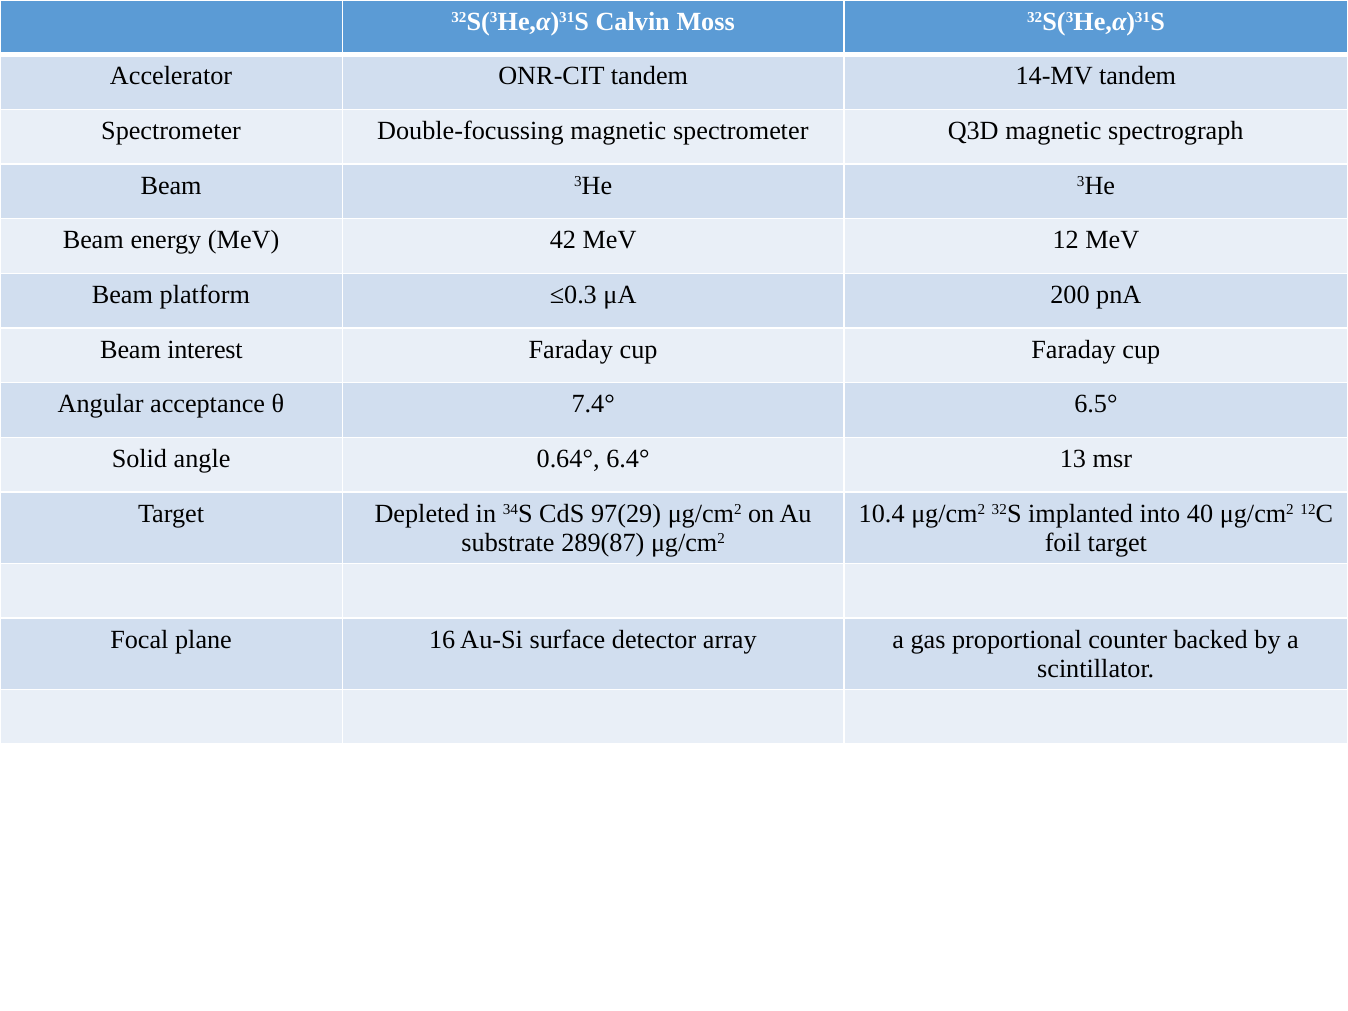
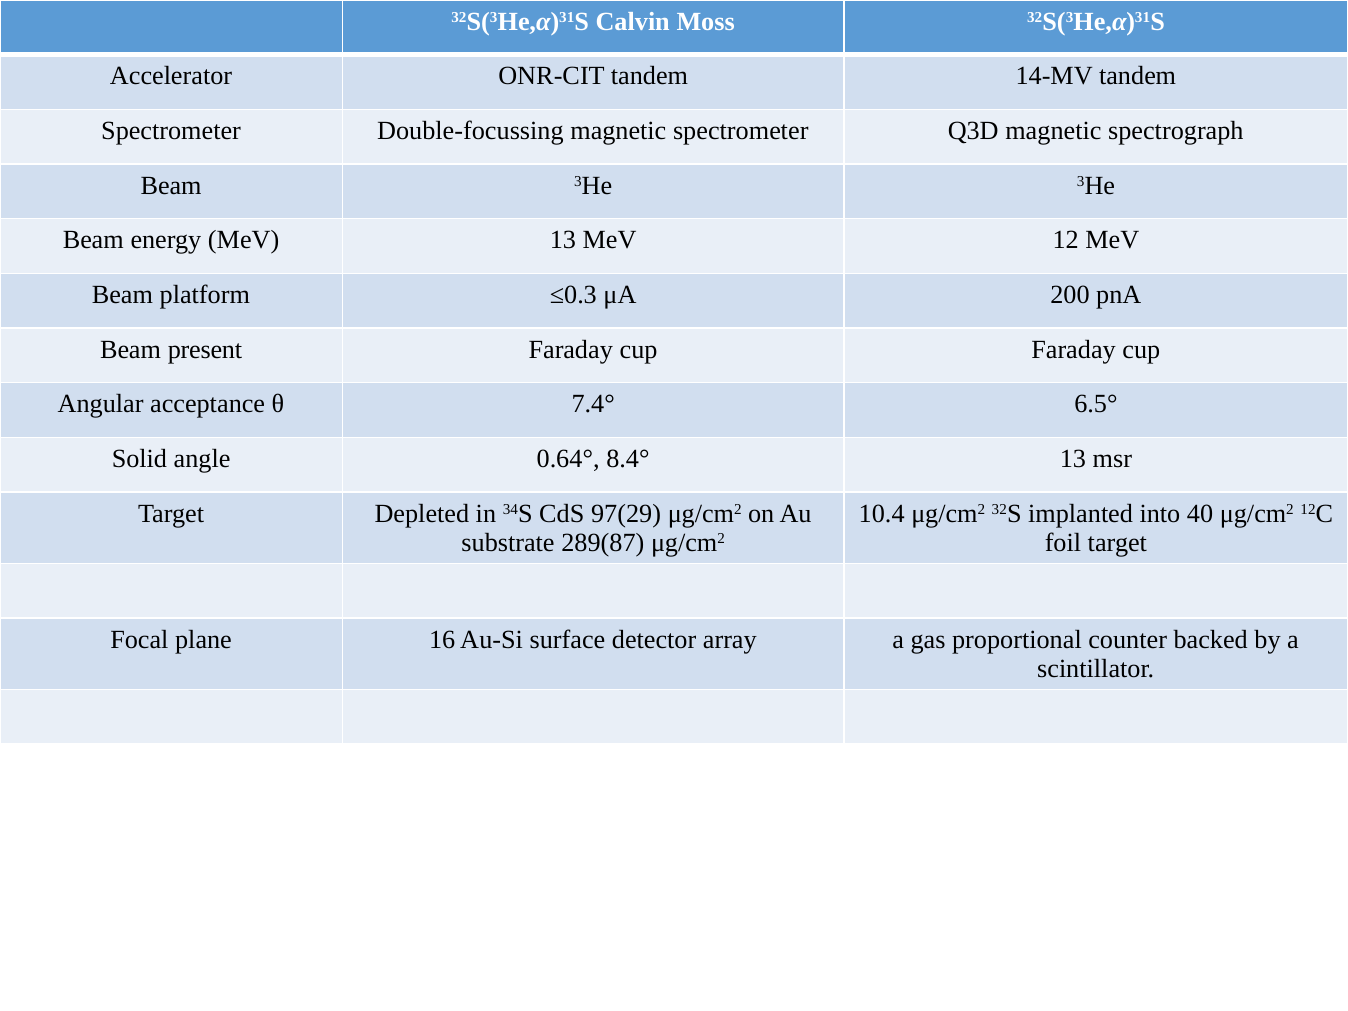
MeV 42: 42 -> 13 (563, 240)
interest: interest -> present (205, 349)
6.4°: 6.4° -> 8.4° (628, 459)
